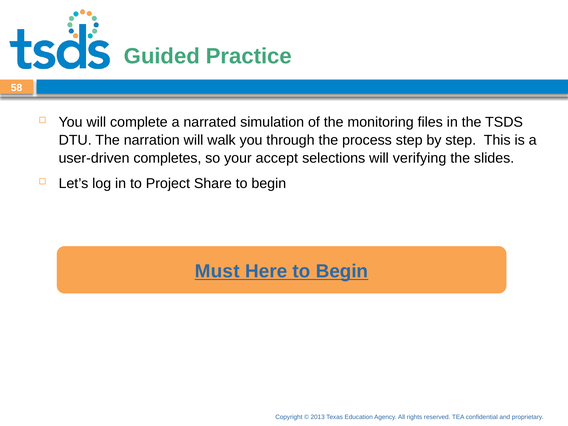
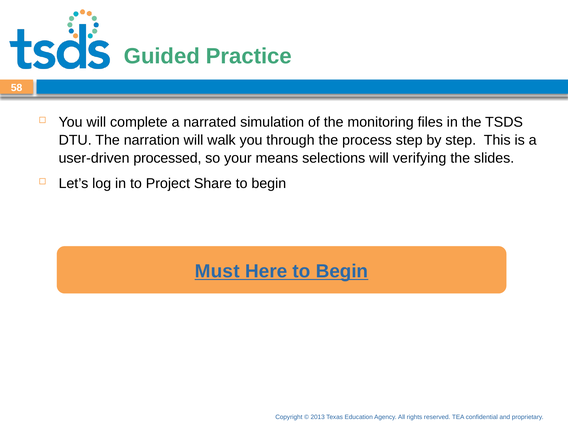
completes: completes -> processed (167, 158)
accept: accept -> means (277, 158)
